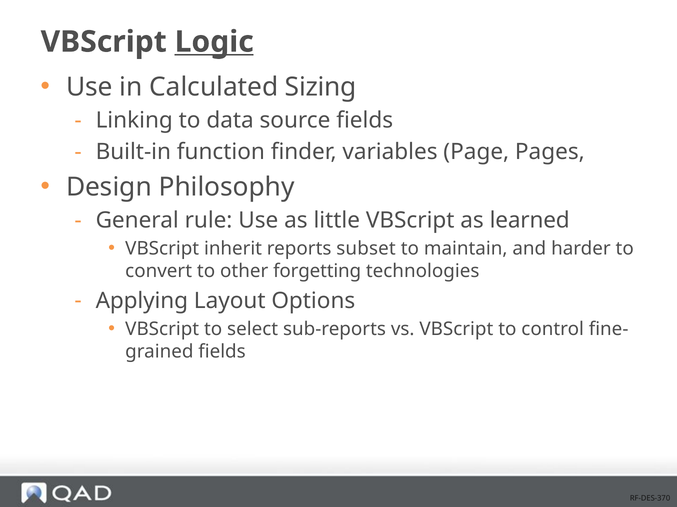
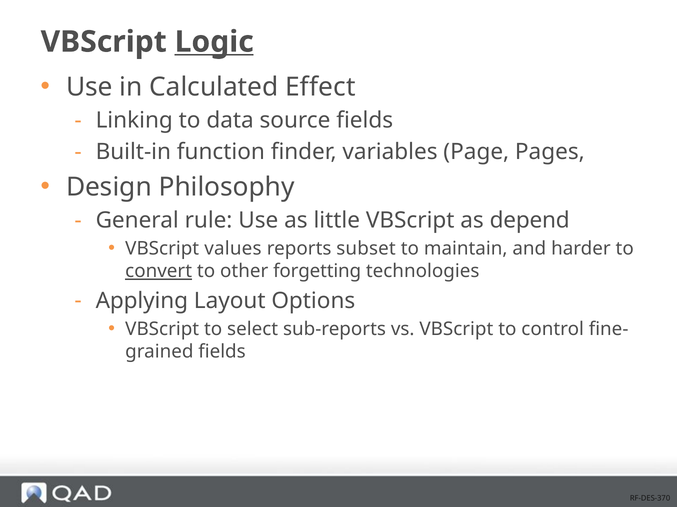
Sizing: Sizing -> Effect (320, 87)
learned: learned -> depend (530, 221)
inherit: inherit -> values (233, 249)
convert underline: none -> present (159, 272)
